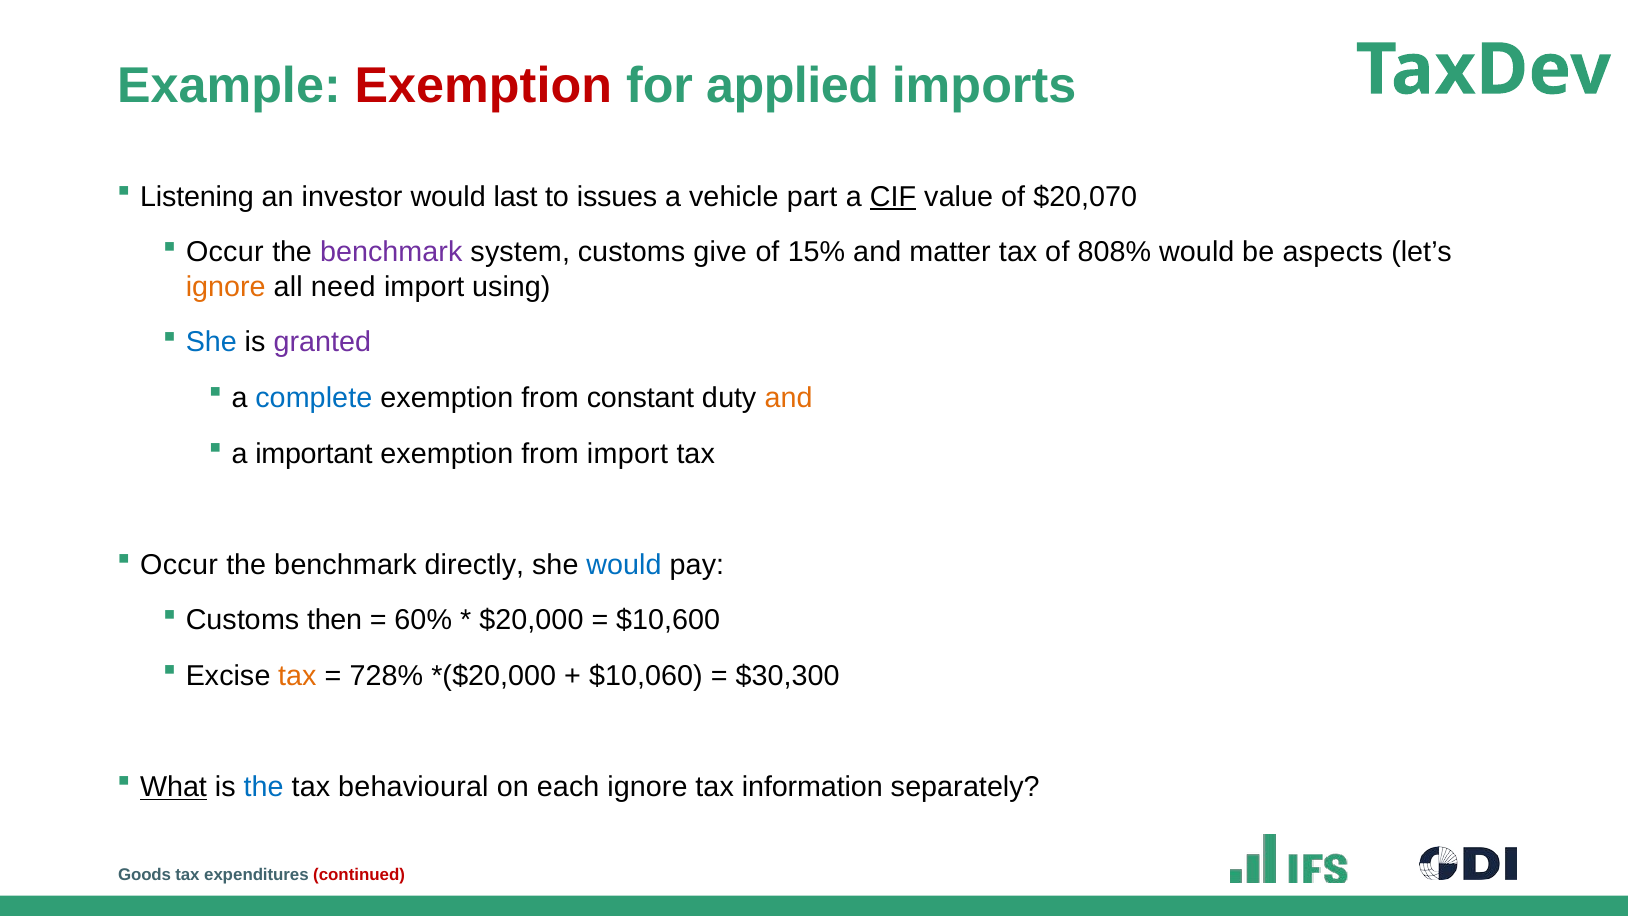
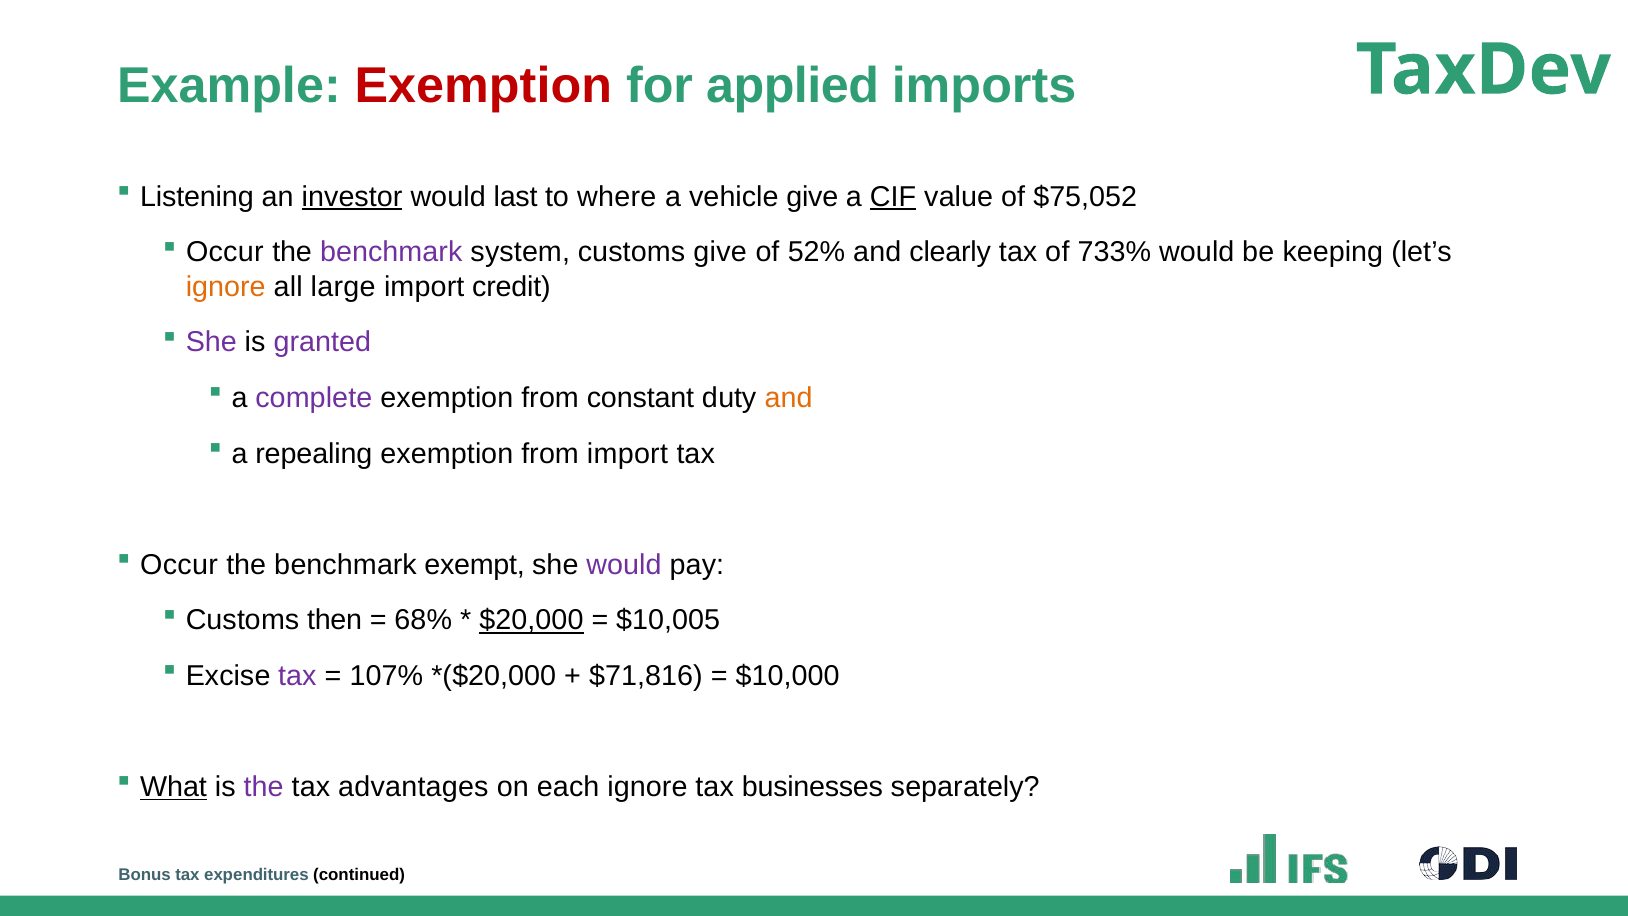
investor underline: none -> present (352, 197)
issues: issues -> where (617, 197)
vehicle part: part -> give (812, 197)
$20,070: $20,070 -> $75,052 (1085, 197)
15%: 15% -> 52% (816, 252)
matter: matter -> clearly (950, 252)
808%: 808% -> 733% (1114, 252)
aspects: aspects -> keeping (1333, 252)
need: need -> large (343, 287)
using: using -> credit (511, 287)
She colour: blue -> purple (211, 342)
complete colour: blue -> purple (314, 398)
important: important -> repealing (314, 454)
directly: directly -> exempt (475, 565)
would colour: blue -> purple (624, 565)
60%: 60% -> 68% (423, 620)
$20,000 underline: none -> present (531, 620)
$10,600: $10,600 -> $10,005 (668, 620)
tax colour: orange -> purple (297, 676)
728%: 728% -> 107% (386, 676)
$10,060: $10,060 -> $71,816 (646, 676)
$30,300: $30,300 -> $10,000 (788, 676)
the colour: blue -> purple (264, 787)
behavioural: behavioural -> advantages (413, 787)
information: information -> businesses (812, 787)
Goods: Goods -> Bonus (145, 874)
continued colour: red -> black (359, 874)
